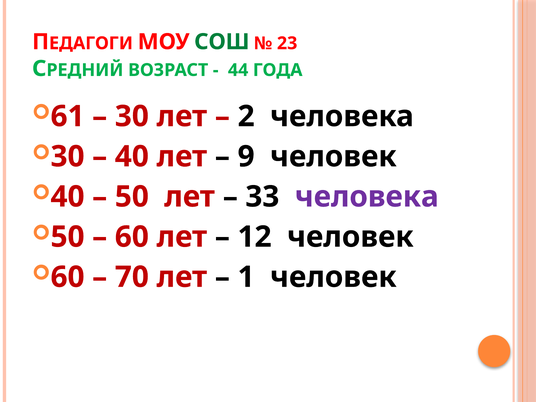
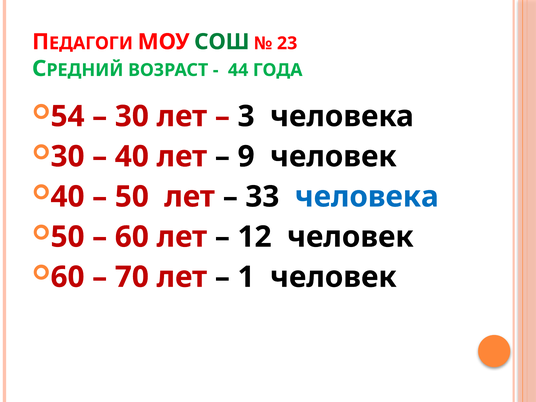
61: 61 -> 54 (68, 116)
2: 2 -> 3 (246, 116)
человека colour: purple -> blue (367, 197)
